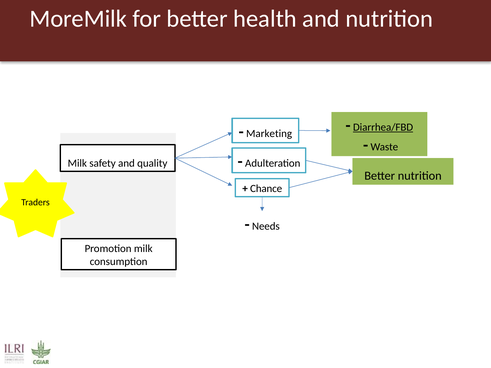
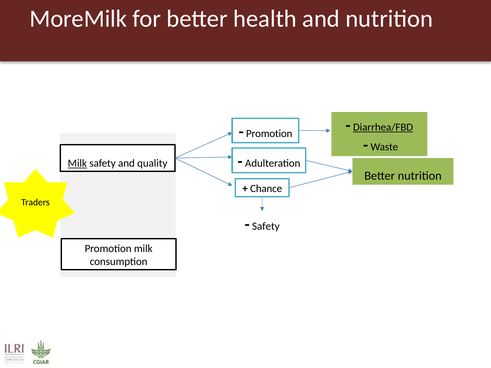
Marketing: Marketing -> Promotion (269, 134)
Milk underline: none -> present (77, 163)
Needs: Needs -> Safety (266, 226)
